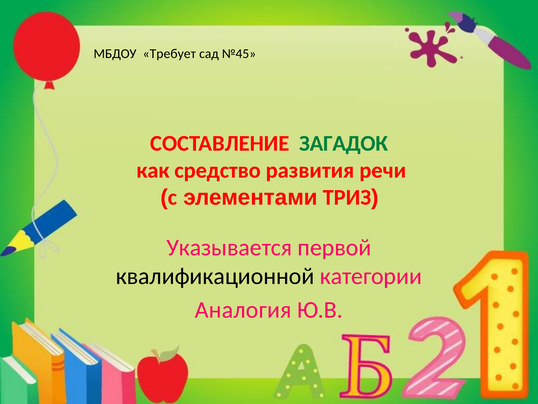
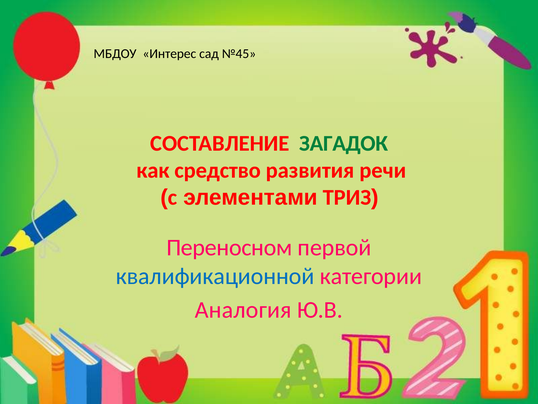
Требует: Требует -> Интерес (169, 54)
Указывается: Указывается -> Переносном (229, 247)
квалификационной colour: black -> blue (215, 276)
